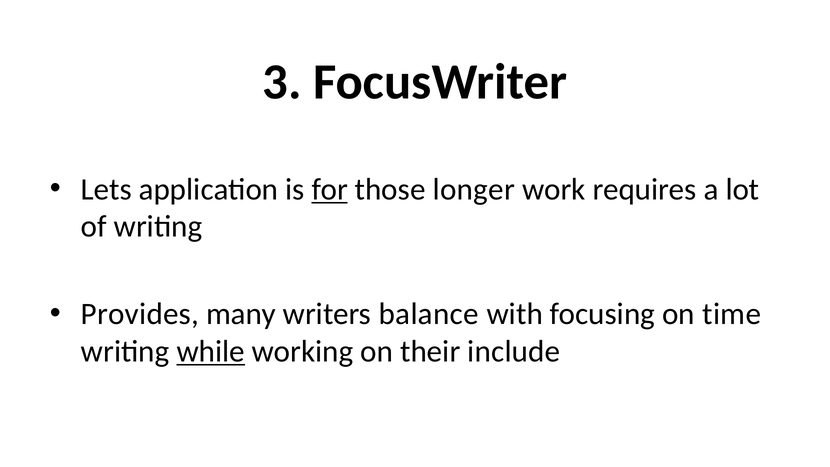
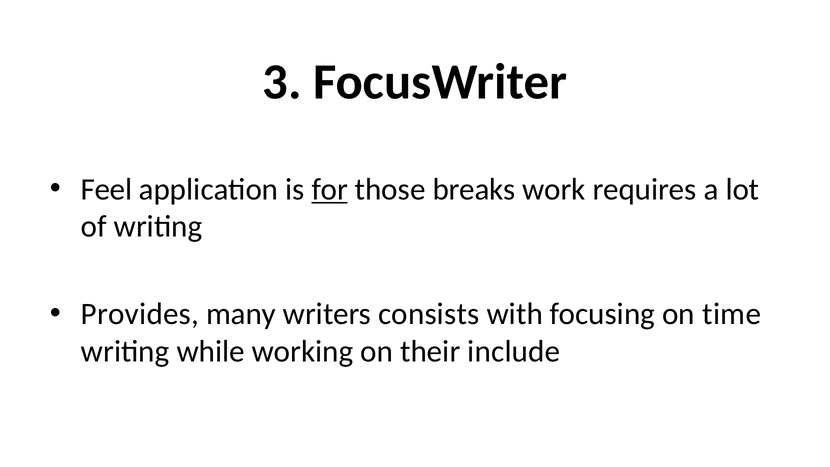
Lets: Lets -> Feel (106, 189)
longer: longer -> breaks (474, 189)
balance: balance -> consists (429, 314)
while underline: present -> none (211, 351)
